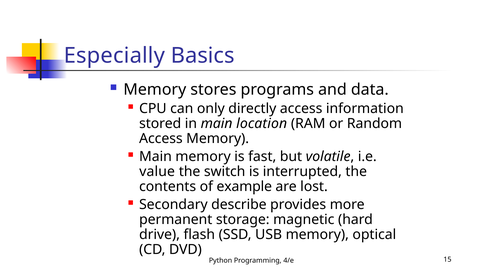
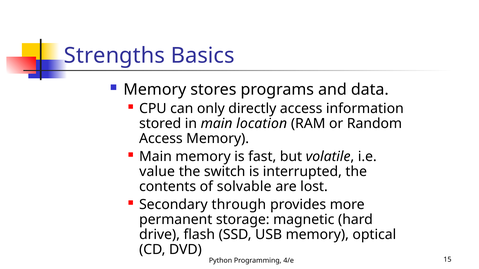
Especially: Especially -> Strengths (114, 56)
example: example -> solvable (244, 187)
describe: describe -> through (239, 205)
